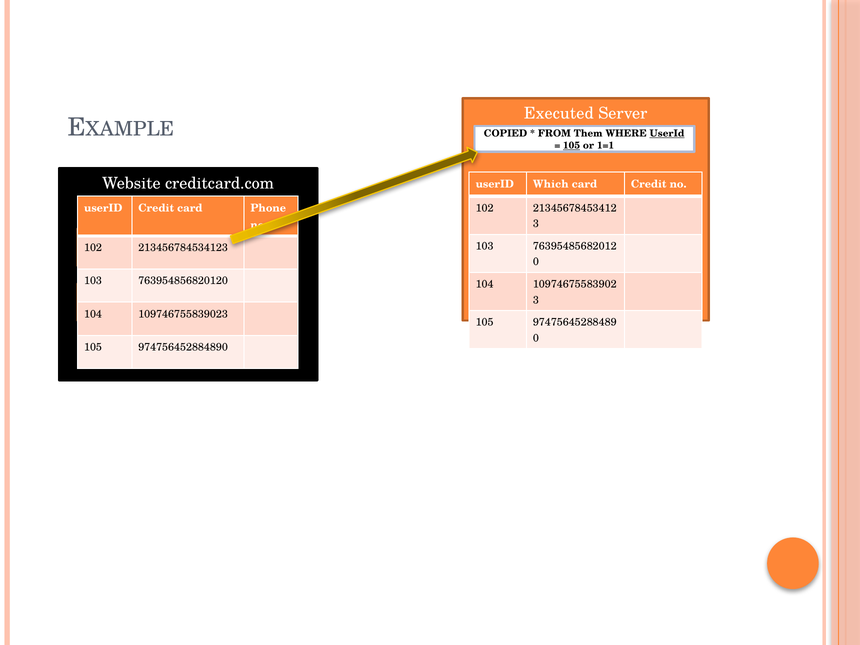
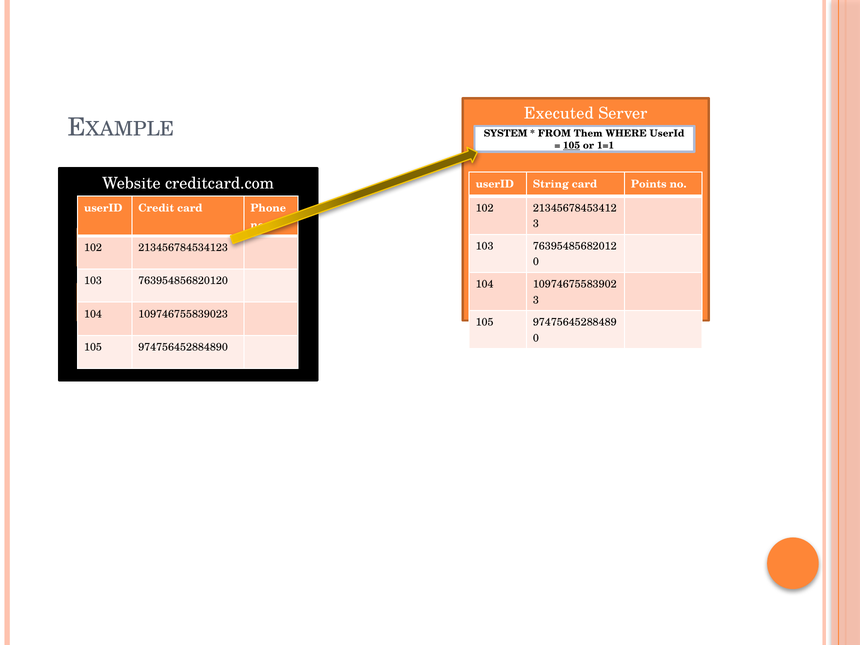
COPIED: COPIED -> SYSTEM (506, 134)
UserId underline: present -> none (667, 134)
Which: Which -> String (551, 184)
card Credit: Credit -> Points (649, 184)
